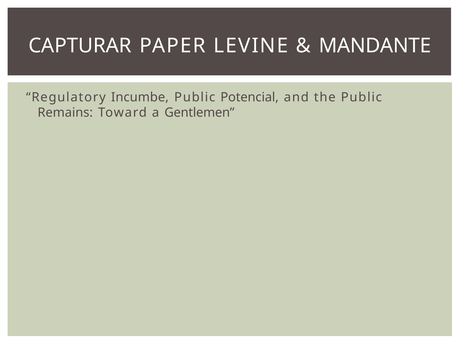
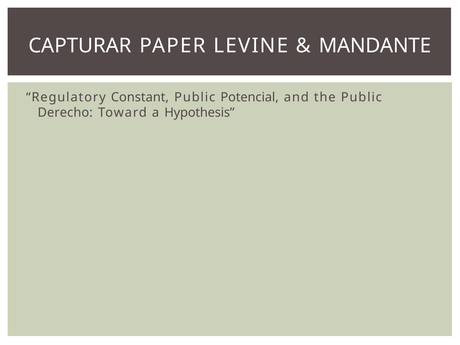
Incumbe: Incumbe -> Constant (140, 97)
Remains: Remains -> Derecho (65, 113)
Gentlemen: Gentlemen -> Hypothesis (199, 113)
